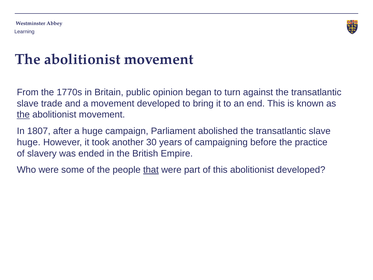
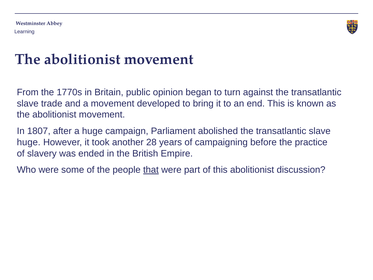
the underline: present -> none (23, 115)
30: 30 -> 28 (151, 142)
abolitionist developed: developed -> discussion (301, 170)
